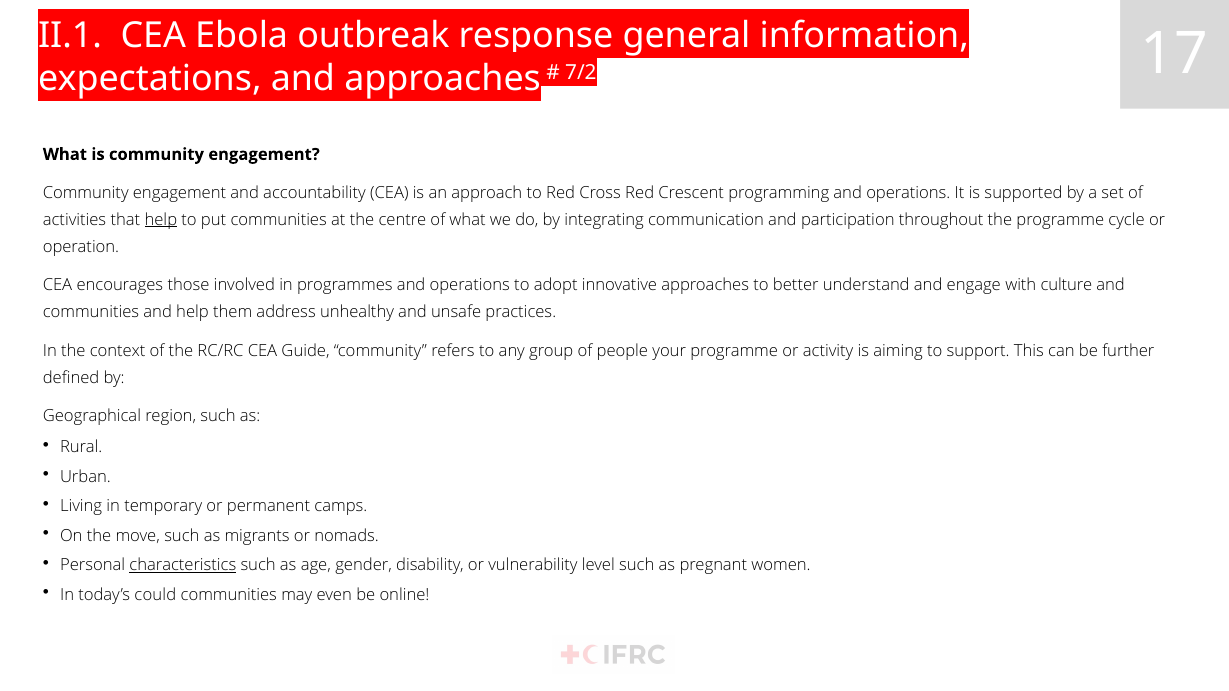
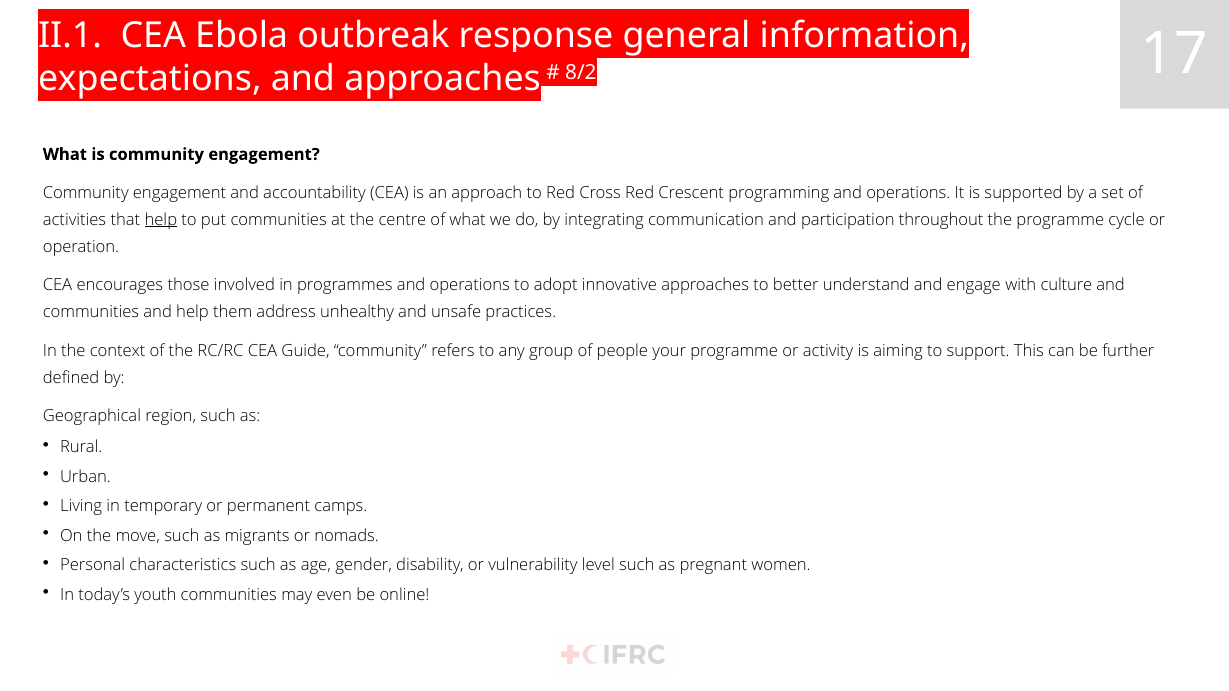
7/2: 7/2 -> 8/2 (581, 73)
characteristics underline: present -> none (183, 566)
could: could -> youth (155, 595)
